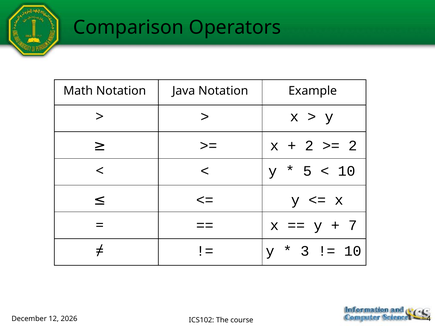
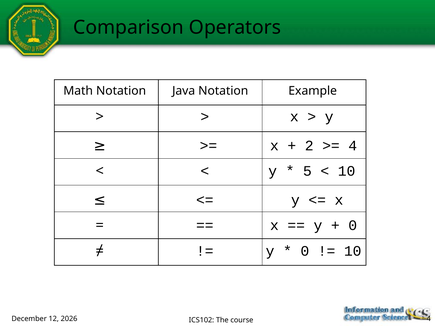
2: 2 -> 4 (353, 146)
7: 7 -> 0 (353, 226)
3: 3 -> 0 (305, 251)
